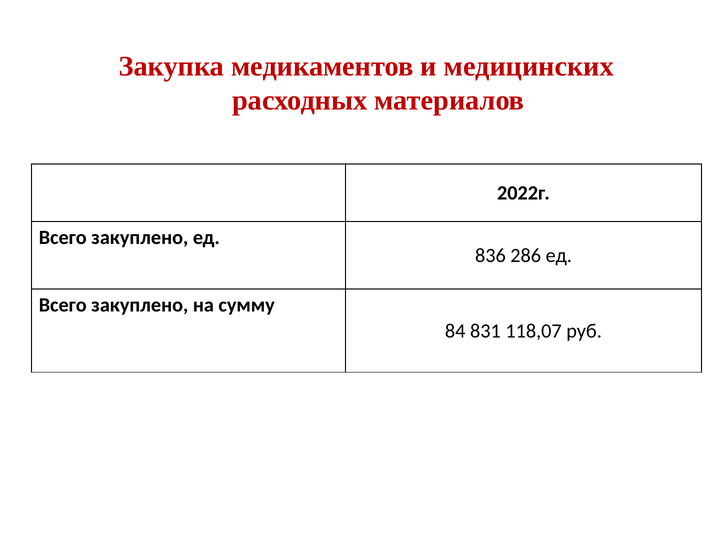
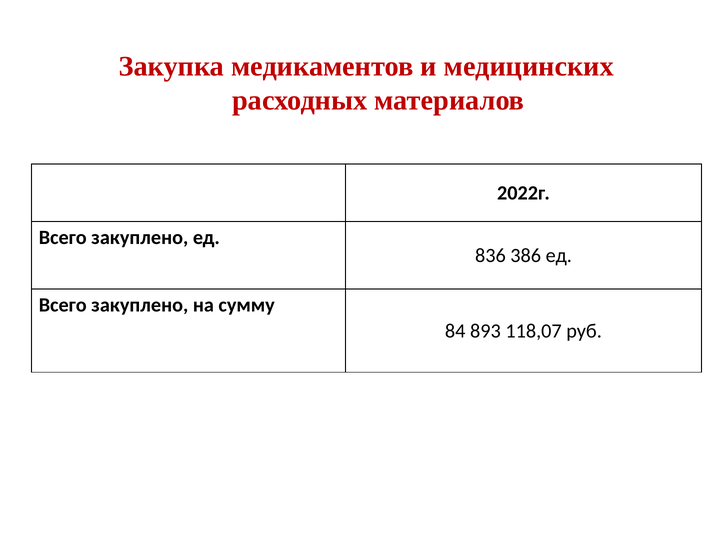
286: 286 -> 386 (526, 255)
831: 831 -> 893 (485, 331)
